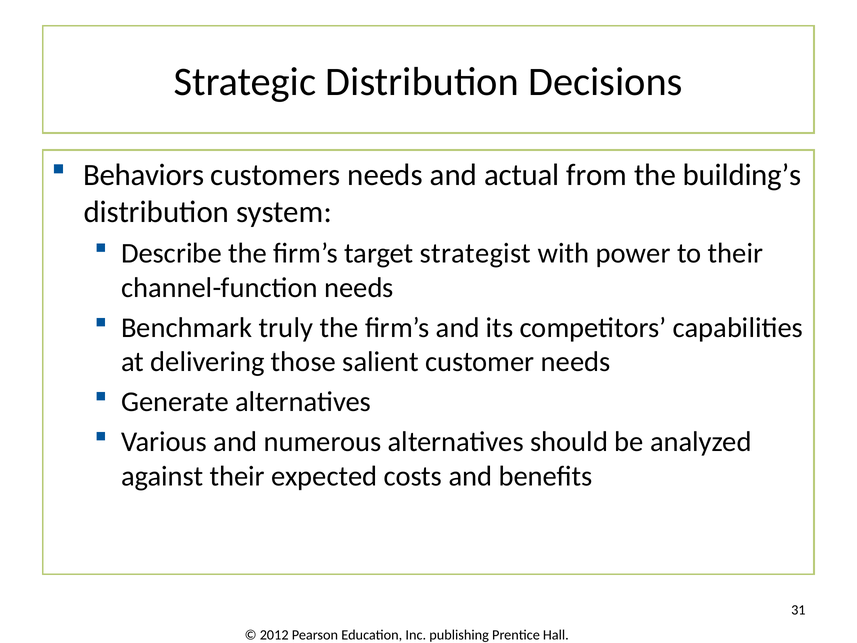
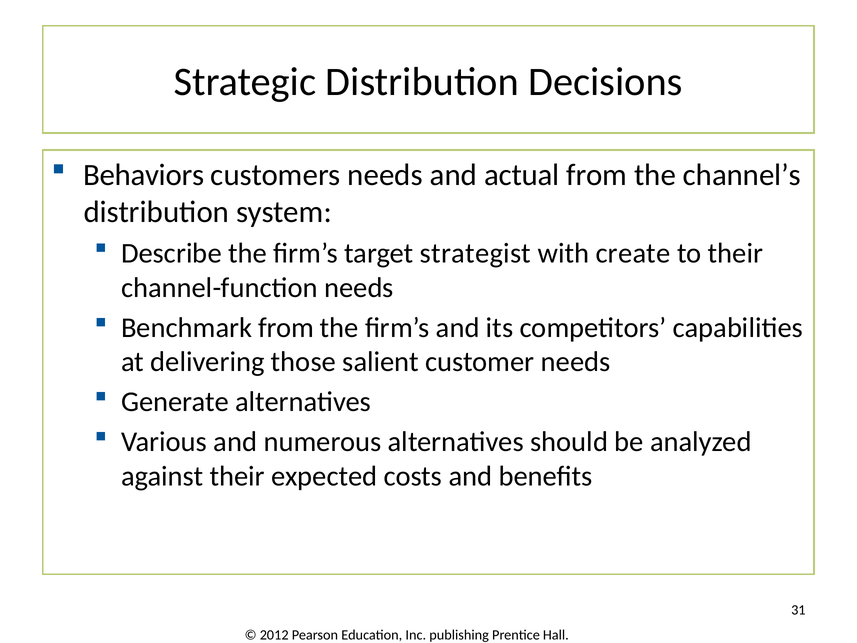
building’s: building’s -> channel’s (742, 175)
power: power -> create (633, 253)
Benchmark truly: truly -> from (286, 328)
